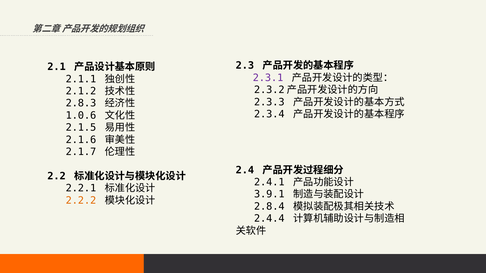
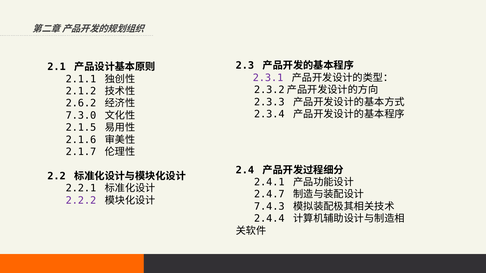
2.8.3: 2.8.3 -> 2.6.2 (81, 103)
1.0.6: 1.0.6 -> 7.3.0 (81, 116)
3.9.1: 3.9.1 -> 2.4.7 (269, 195)
2.2.2 colour: orange -> purple (81, 201)
2.8.4: 2.8.4 -> 7.4.3 (269, 207)
